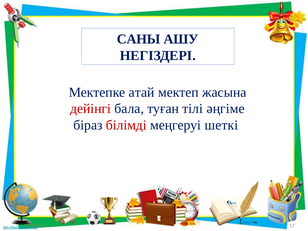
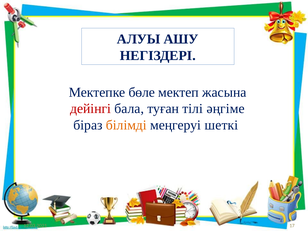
САНЫ: САНЫ -> АЛУЫ (139, 39)
атай: атай -> бөле (142, 92)
білімді colour: red -> orange (126, 125)
